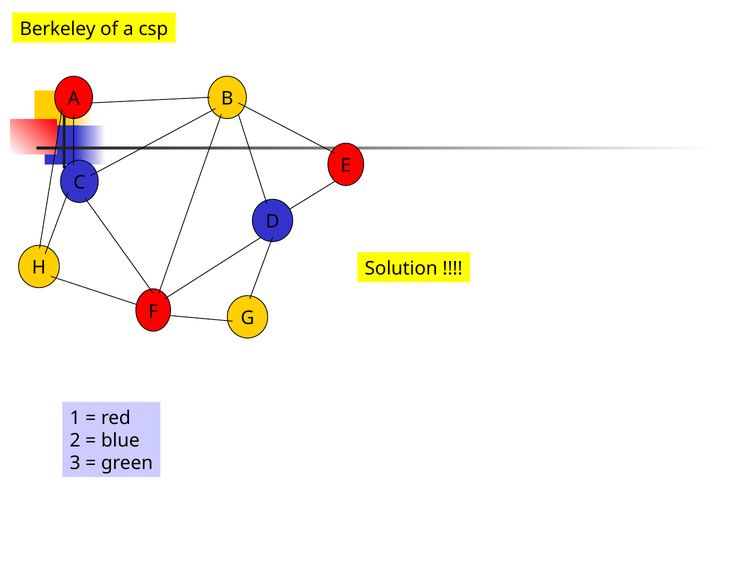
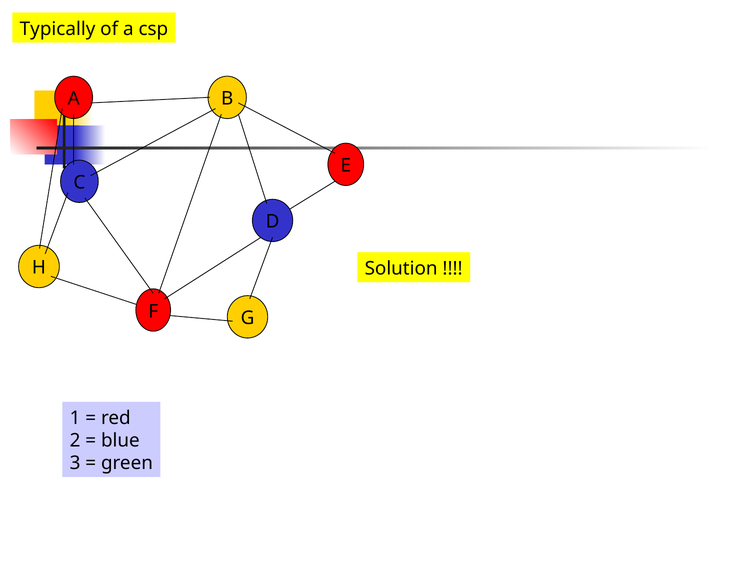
Berkeley: Berkeley -> Typically (58, 29)
